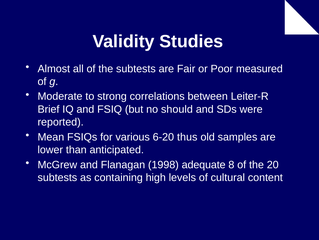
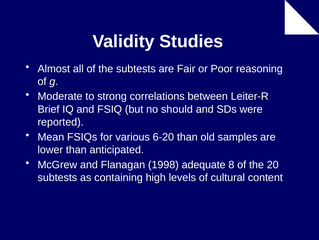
measured: measured -> reasoning (259, 69)
6-20 thus: thus -> than (187, 137)
